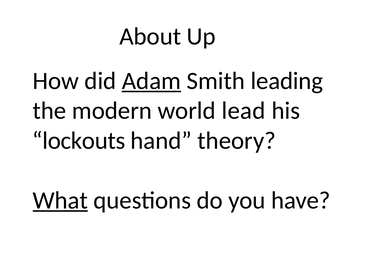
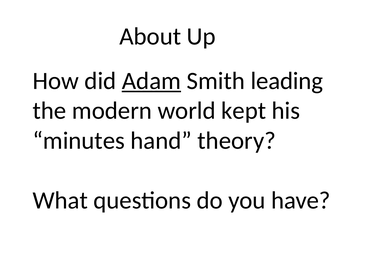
lead: lead -> kept (244, 111)
lockouts: lockouts -> minutes (79, 140)
What underline: present -> none (60, 200)
